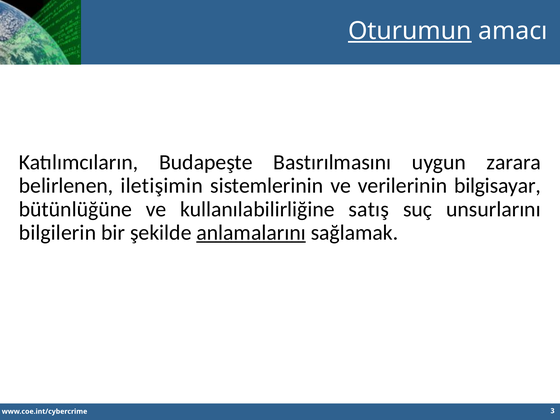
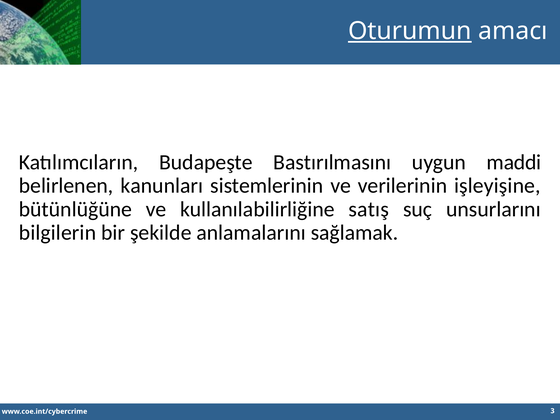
zarara: zarara -> maddi (514, 162)
iletişimin: iletişimin -> kanunları (162, 186)
bilgisayar: bilgisayar -> işleyişine (497, 186)
anlamalarını underline: present -> none (251, 233)
